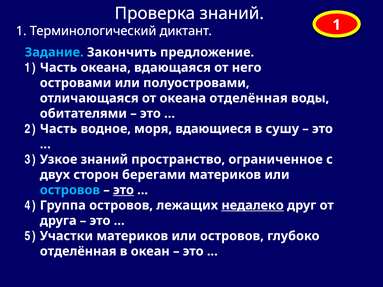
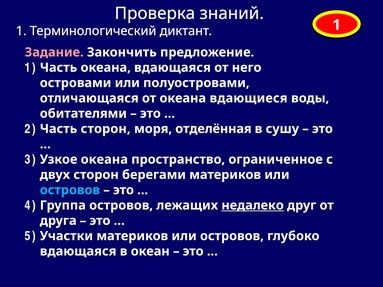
Задание colour: light blue -> pink (54, 52)
океана отделённая: отделённая -> вдающиеся (249, 98)
Часть водное: водное -> сторон (106, 129)
вдающиеся: вдающиеся -> отделённая (213, 129)
Узкое знаний: знаний -> океана (104, 160)
это underline: present -> none (123, 190)
отделённая: отделённая -> вдающаяся (78, 251)
